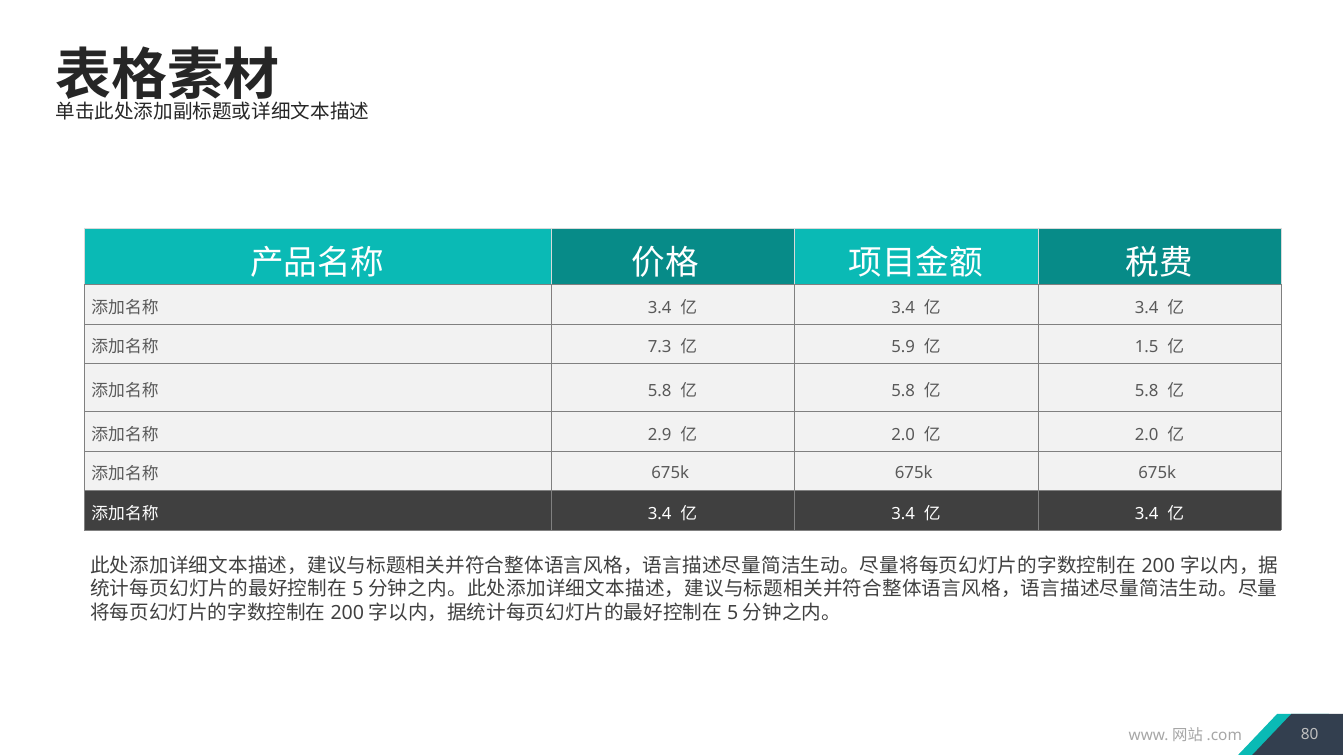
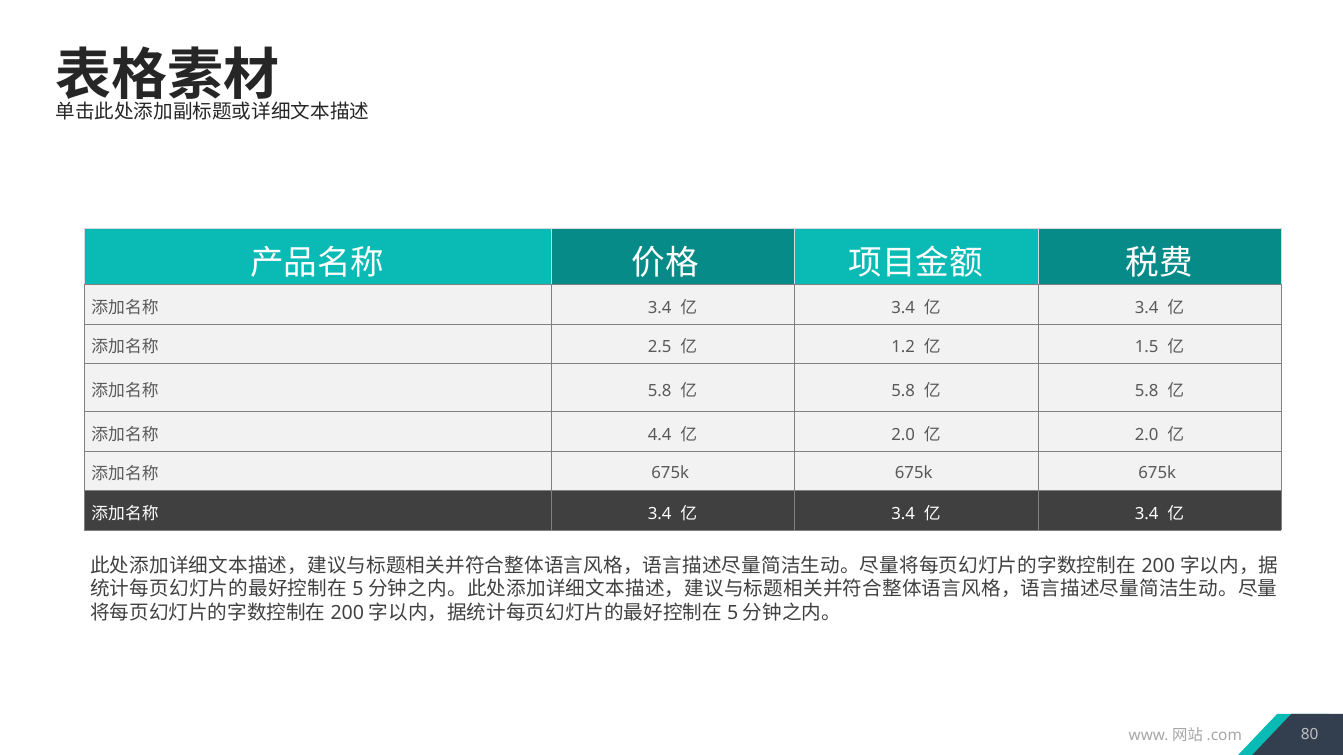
7.3: 7.3 -> 2.5 (660, 348)
5.9: 5.9 -> 1.2 (903, 348)
2.9: 2.9 -> 4.4 (660, 435)
